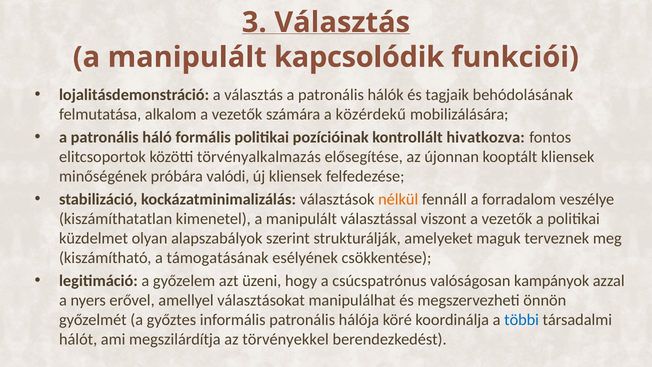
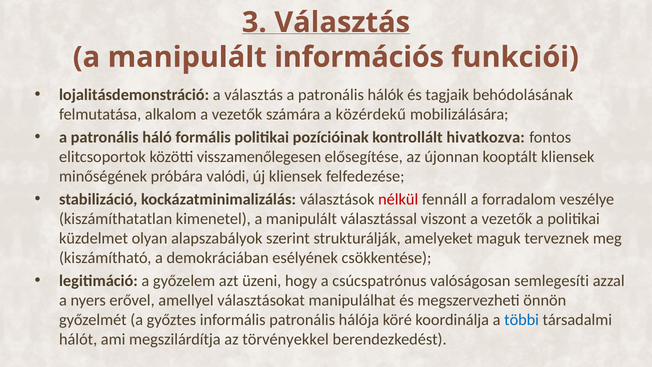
kapcsolódik: kapcsolódik -> információs (359, 57)
törvényalkalmazás: törvényalkalmazás -> visszamenőlegesen (259, 157)
nélkül colour: orange -> red (398, 199)
támogatásának: támogatásának -> demokráciában (218, 258)
kampányok: kampányok -> semlegesíti (552, 281)
